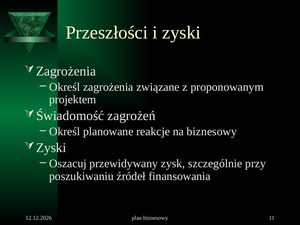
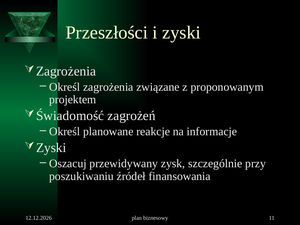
na biznesowy: biznesowy -> informacje (212, 132)
